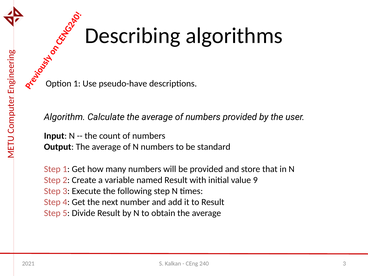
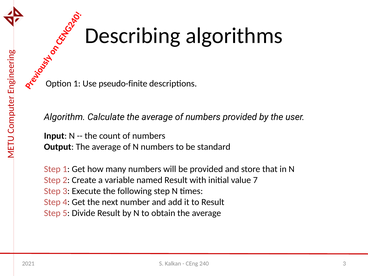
pseudo-have: pseudo-have -> pseudo-finite (123, 84)
9: 9 -> 7 (255, 180)
